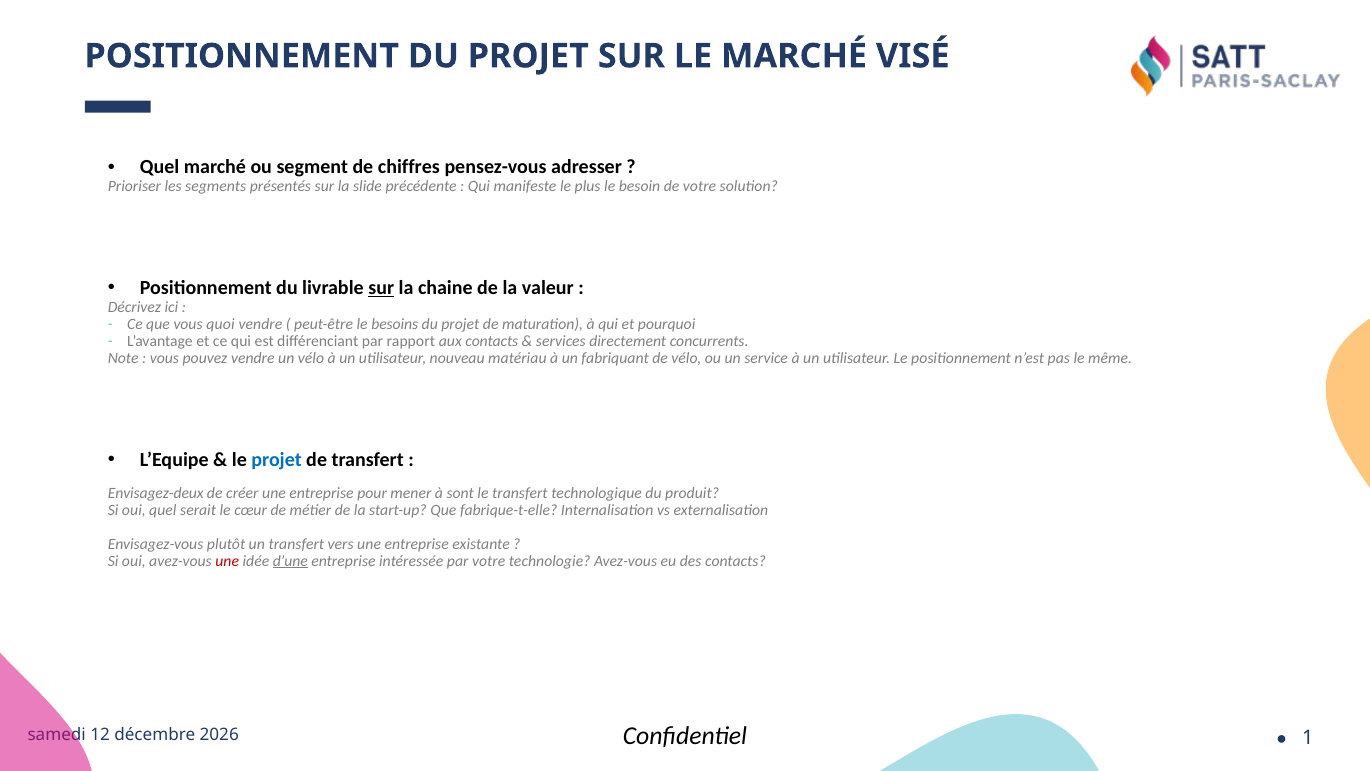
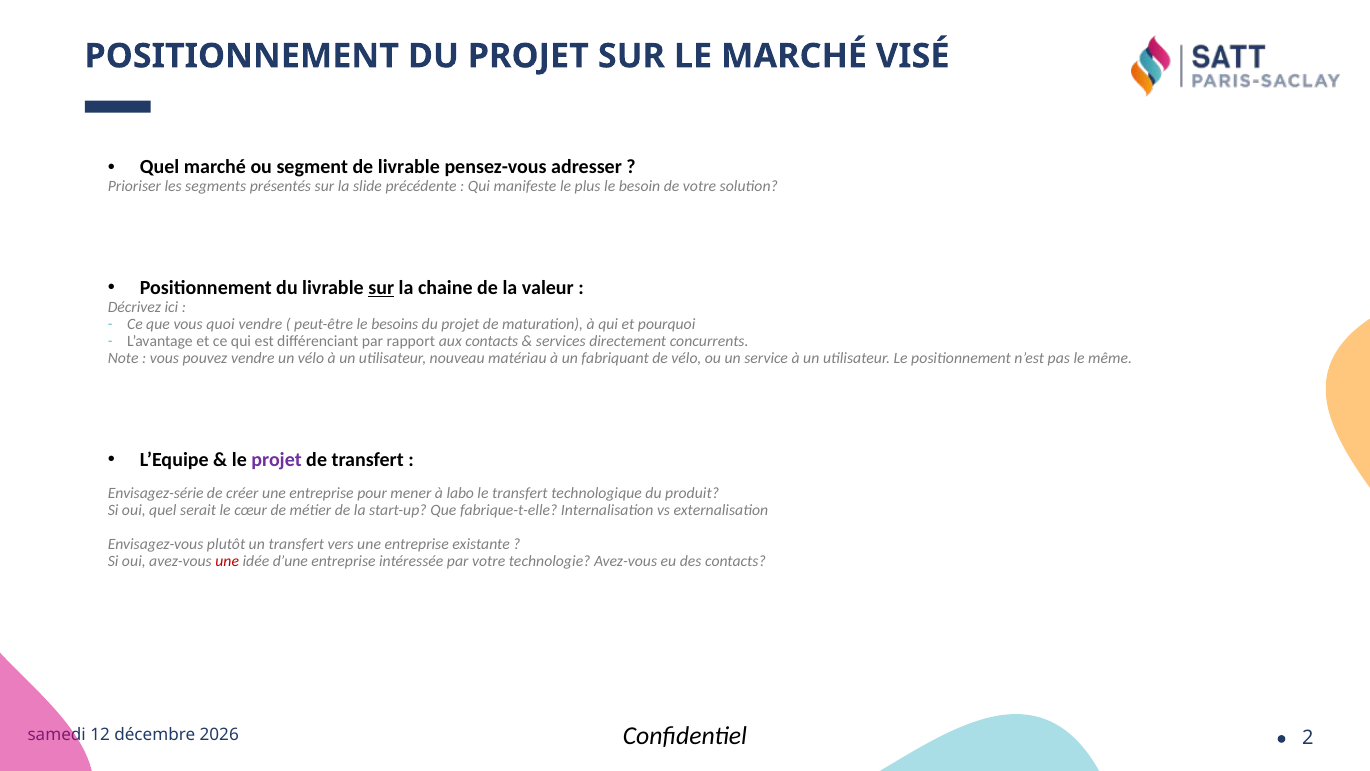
de chiffres: chiffres -> livrable (409, 167)
projet colour: blue -> purple (277, 459)
Envisagez-deux: Envisagez-deux -> Envisagez-série (156, 493)
sont: sont -> labo (460, 493)
d’une underline: present -> none (290, 561)
1: 1 -> 2 (1308, 738)
